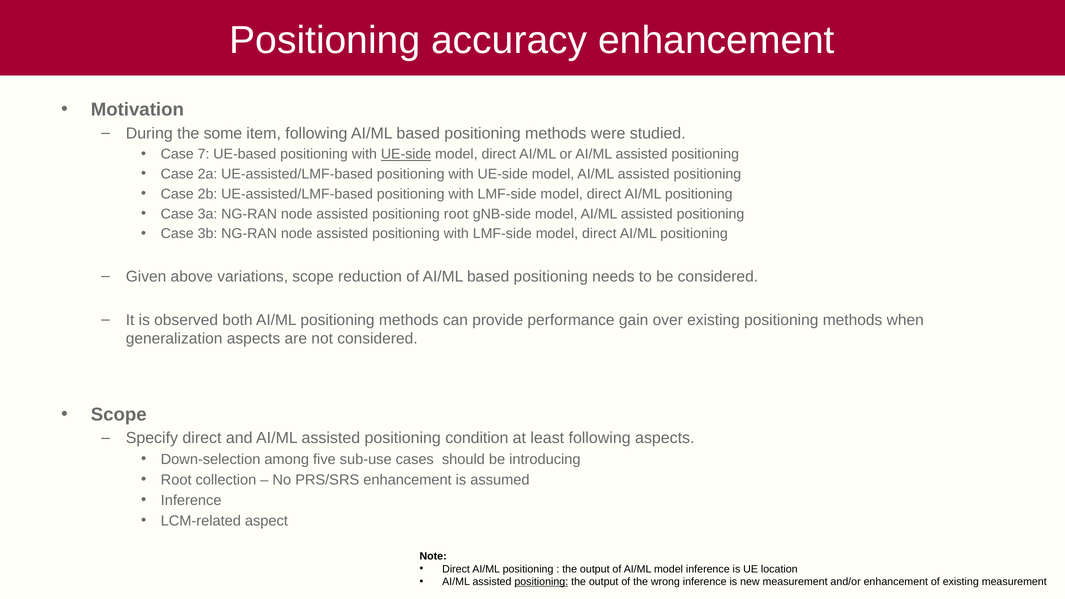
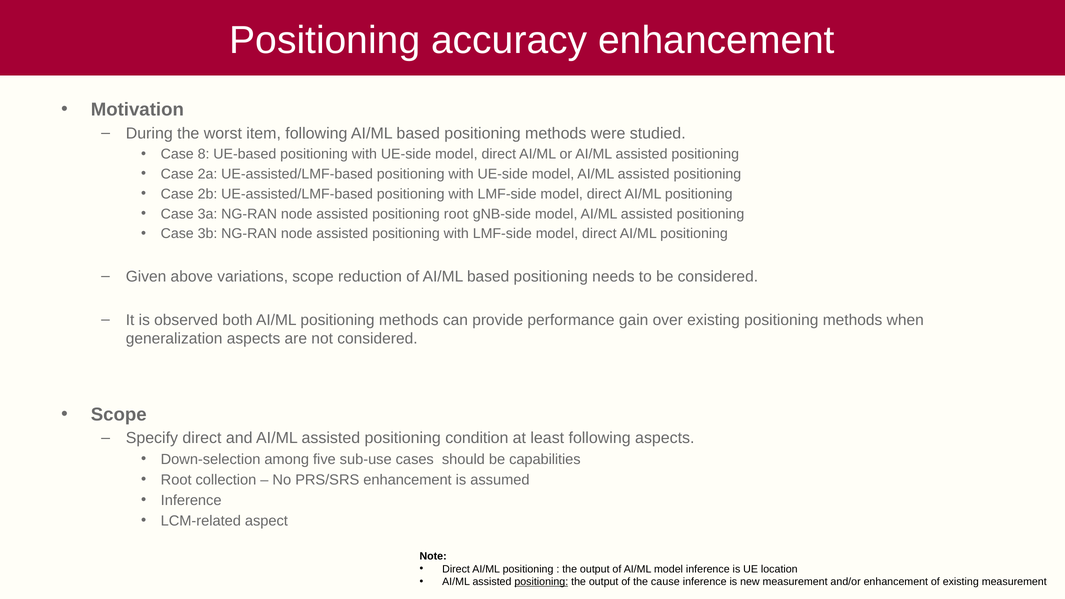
some: some -> worst (223, 133)
7: 7 -> 8 (204, 154)
UE-side underline: present -> none (406, 154)
introducing: introducing -> capabilities (545, 459)
wrong: wrong -> cause (665, 582)
